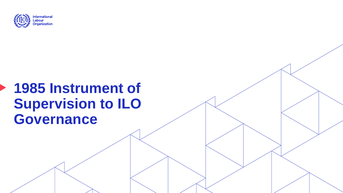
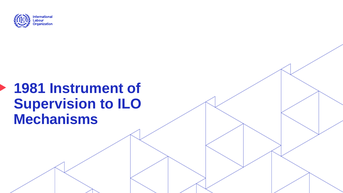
1985: 1985 -> 1981 (30, 88)
Governance: Governance -> Mechanisms (56, 119)
